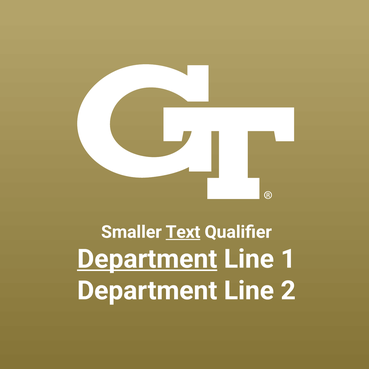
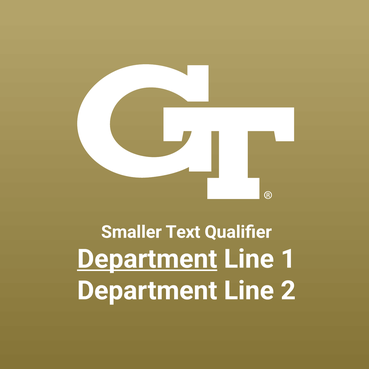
Text underline: present -> none (183, 232)
